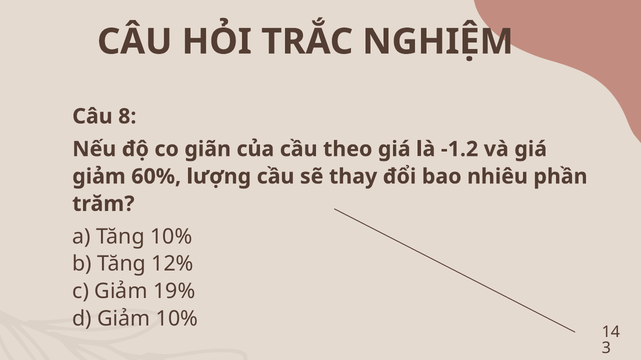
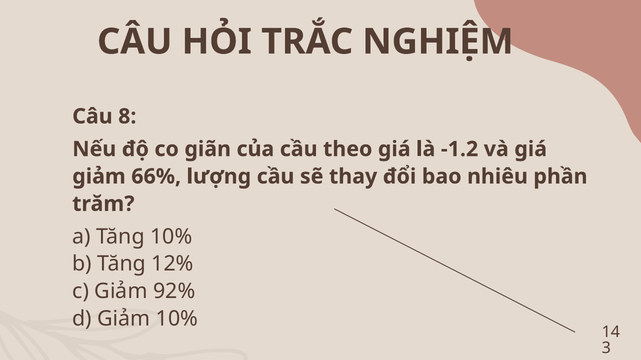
60%: 60% -> 66% (156, 177)
19%: 19% -> 92% (174, 292)
